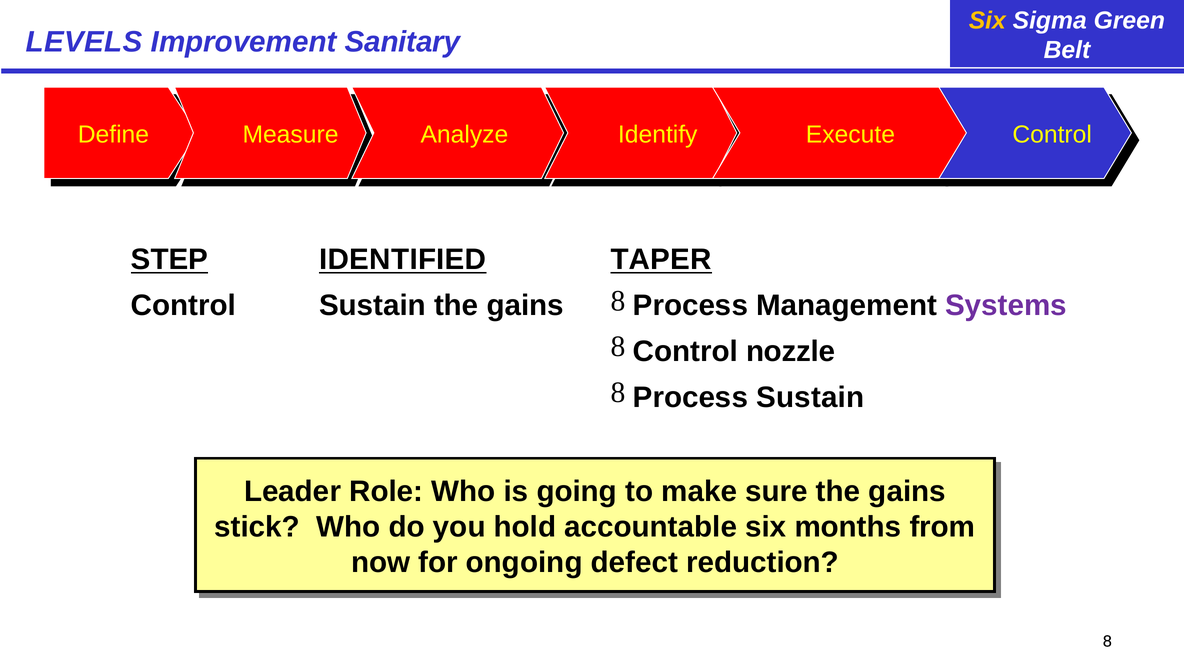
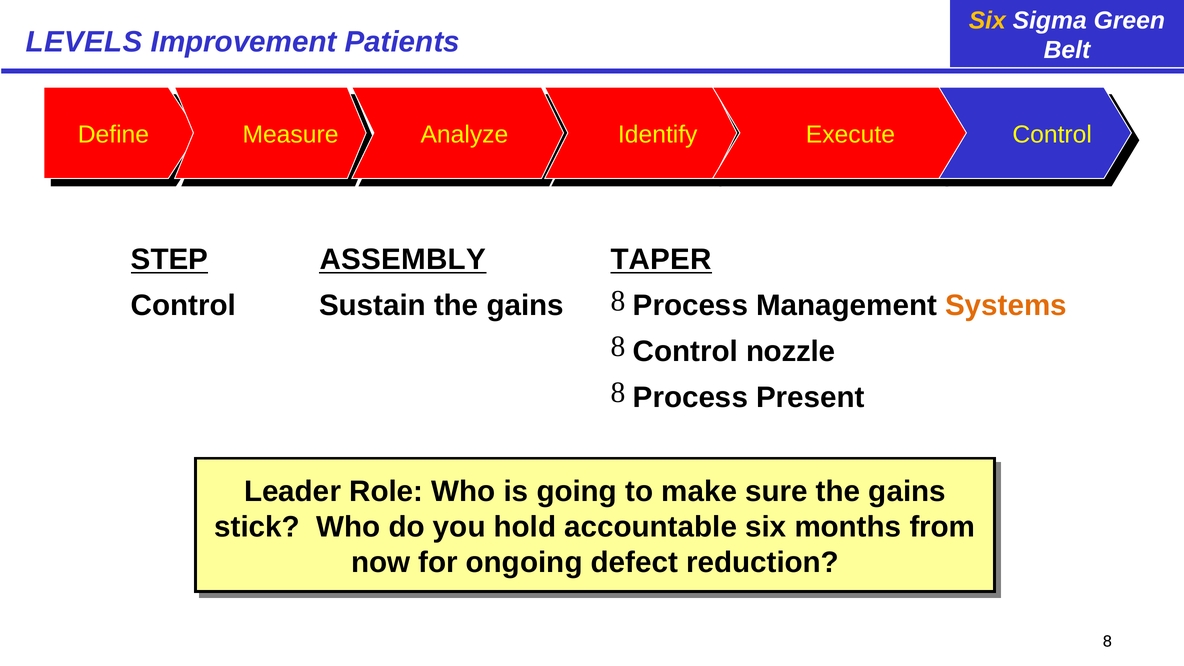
Sanitary: Sanitary -> Patients (402, 42)
IDENTIFIED: IDENTIFIED -> ASSEMBLY (403, 260)
Systems colour: purple -> orange (1006, 306)
Sustain: Sustain -> Present (810, 397)
